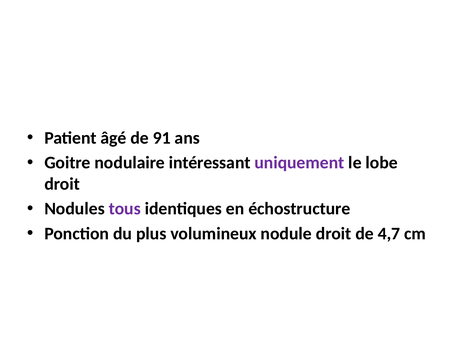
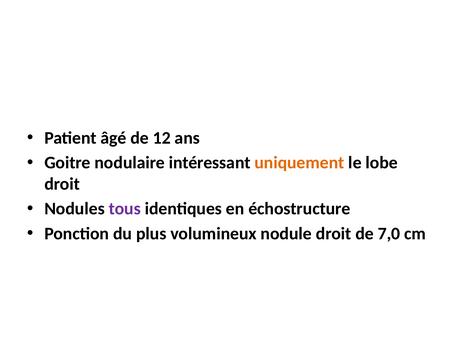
91: 91 -> 12 (162, 138)
uniquement colour: purple -> orange (299, 163)
4,7: 4,7 -> 7,0 (389, 234)
